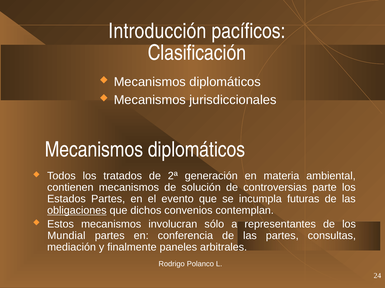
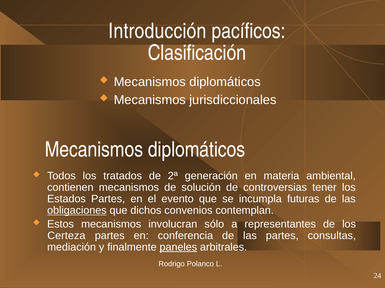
parte: parte -> tener (324, 188)
Mundial: Mundial -> Certeza (66, 236)
paneles underline: none -> present (178, 248)
